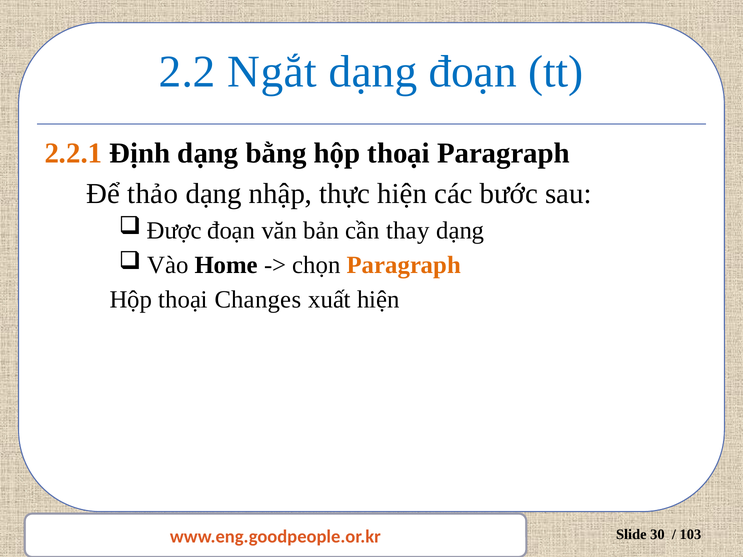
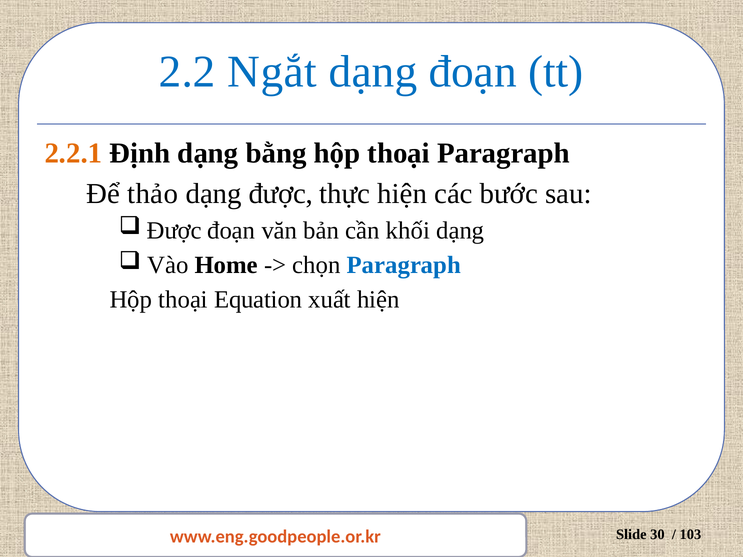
dạng nhập: nhập -> được (281, 194)
thay: thay -> khối (408, 230)
Paragraph colour: orange -> blue (404, 265)
Changes: Changes -> Equation (258, 300)
